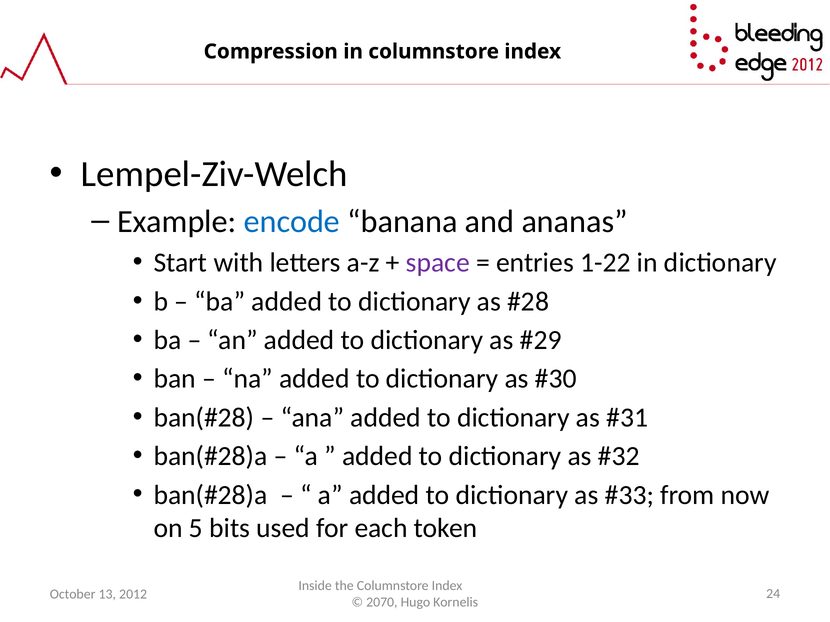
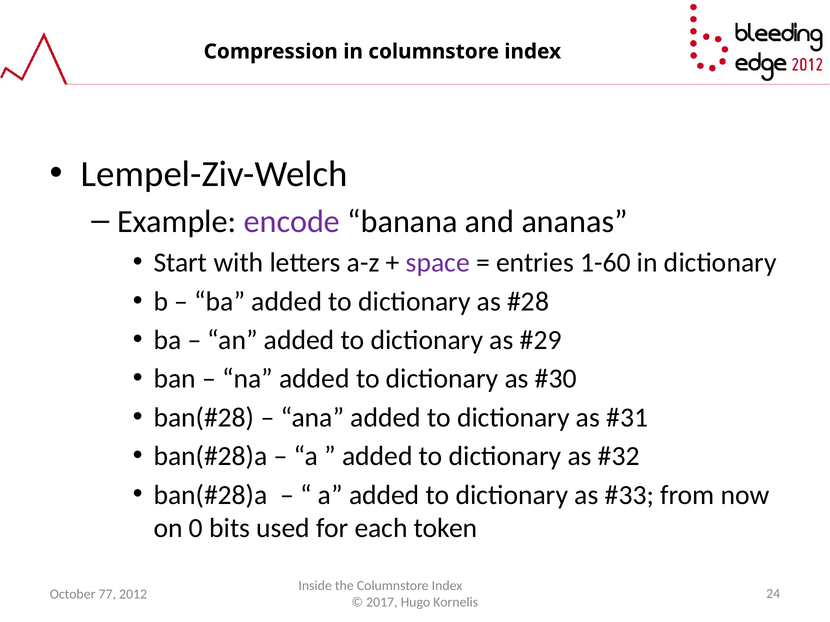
encode colour: blue -> purple (292, 222)
1-22: 1-22 -> 1-60 (605, 263)
5: 5 -> 0 (196, 529)
13: 13 -> 77 (107, 594)
2070: 2070 -> 2017 (382, 603)
